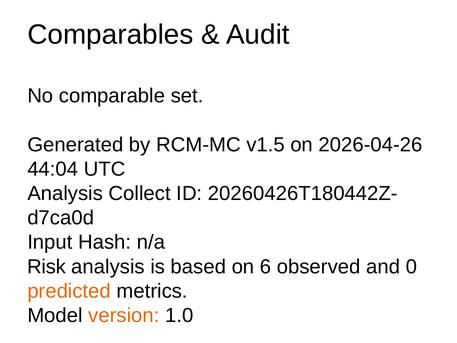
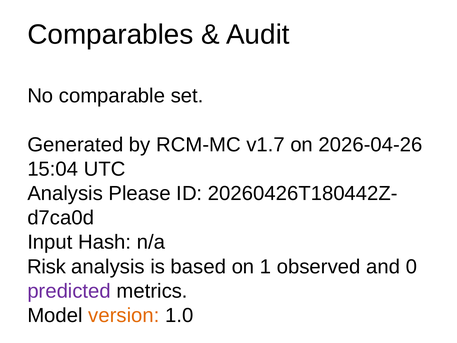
v1.5: v1.5 -> v1.7 (266, 145)
44:04: 44:04 -> 15:04 (53, 169)
Collect: Collect -> Please (140, 193)
6: 6 -> 1 (266, 266)
predicted colour: orange -> purple (69, 291)
